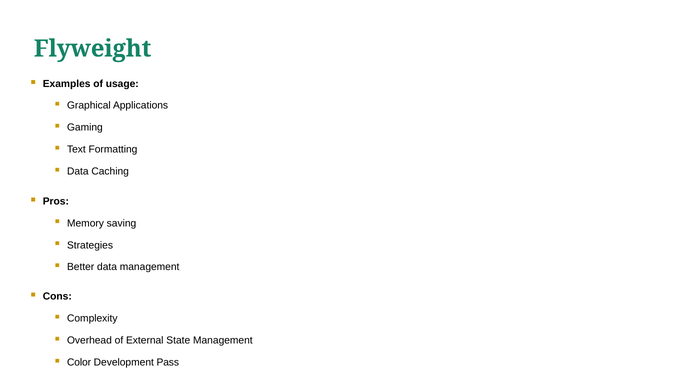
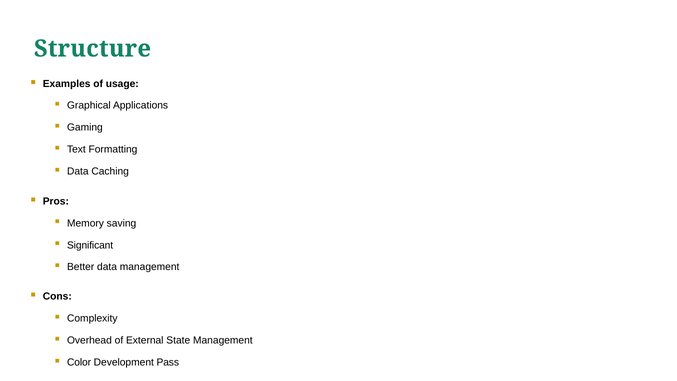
Flyweight: Flyweight -> Structure (92, 49)
Strategies: Strategies -> Significant (90, 245)
